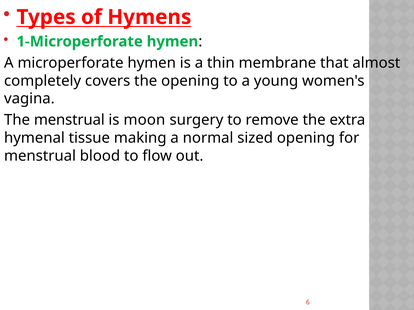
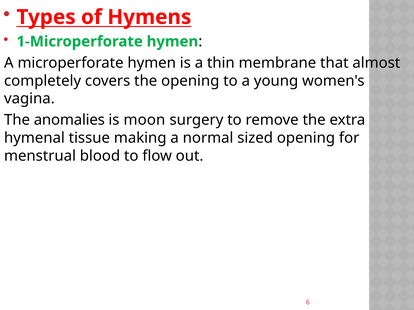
The menstrual: menstrual -> anomalies (69, 120)
